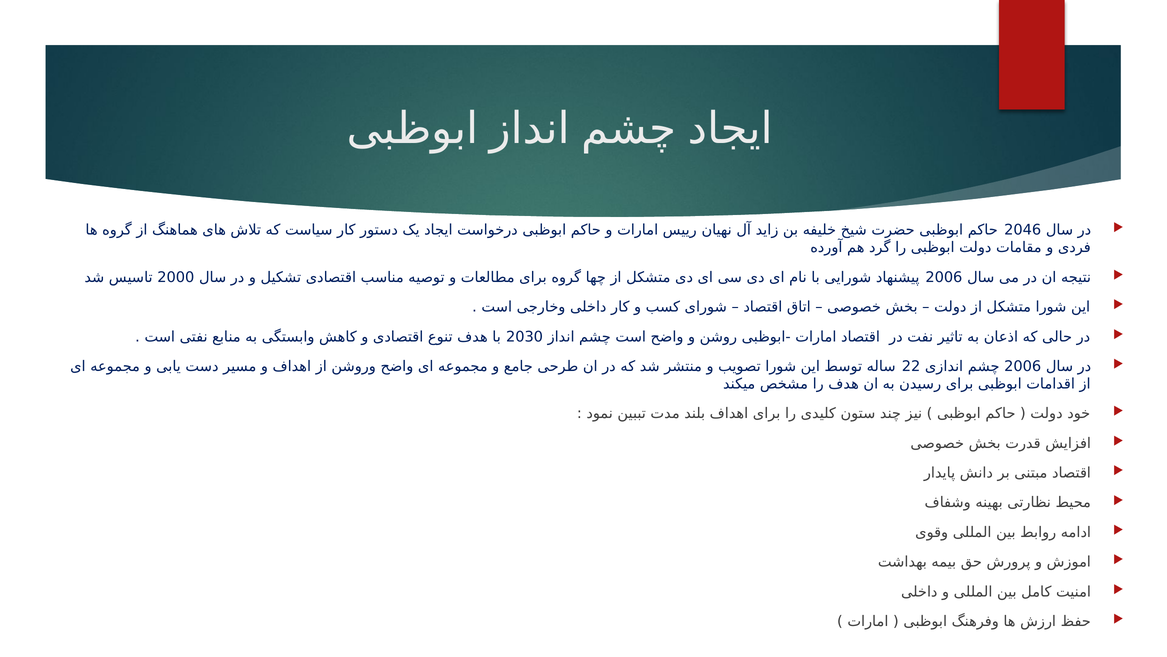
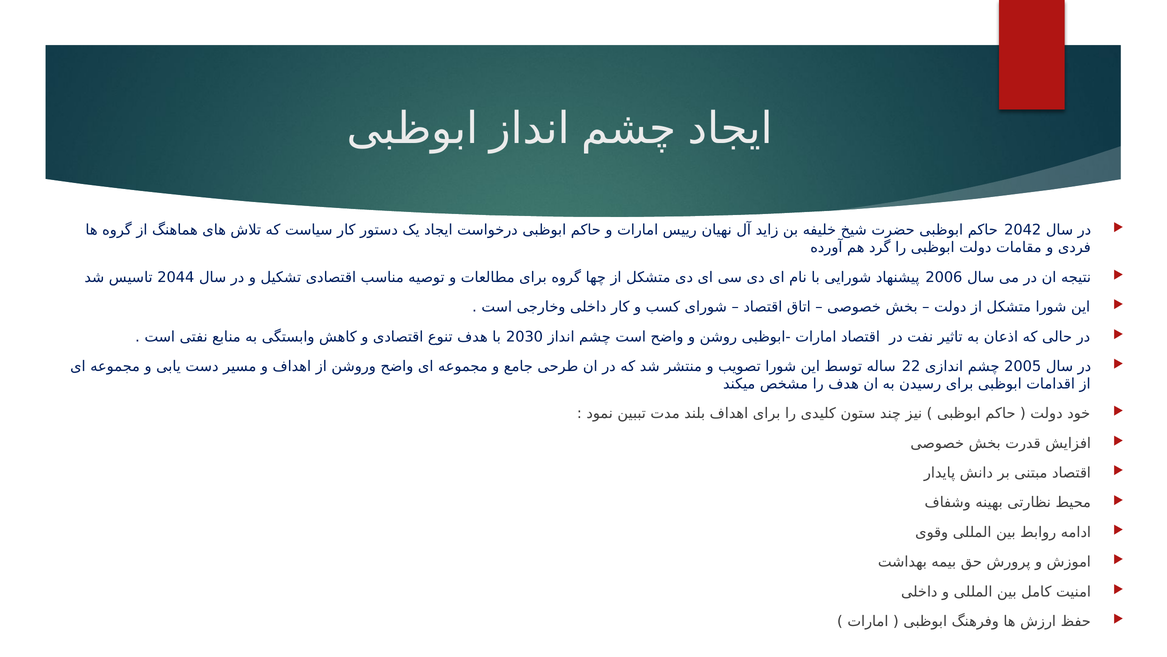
2046: 2046 -> 2042 (1023, 230)
2000: 2000 -> 2044 (176, 277)
2006: 2006 -> 2005 (1023, 366)
